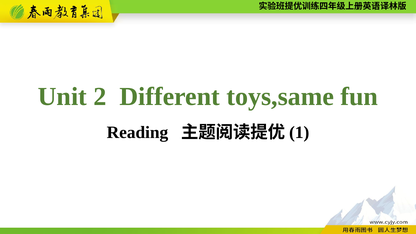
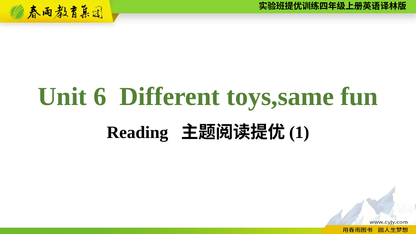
2: 2 -> 6 (100, 97)
